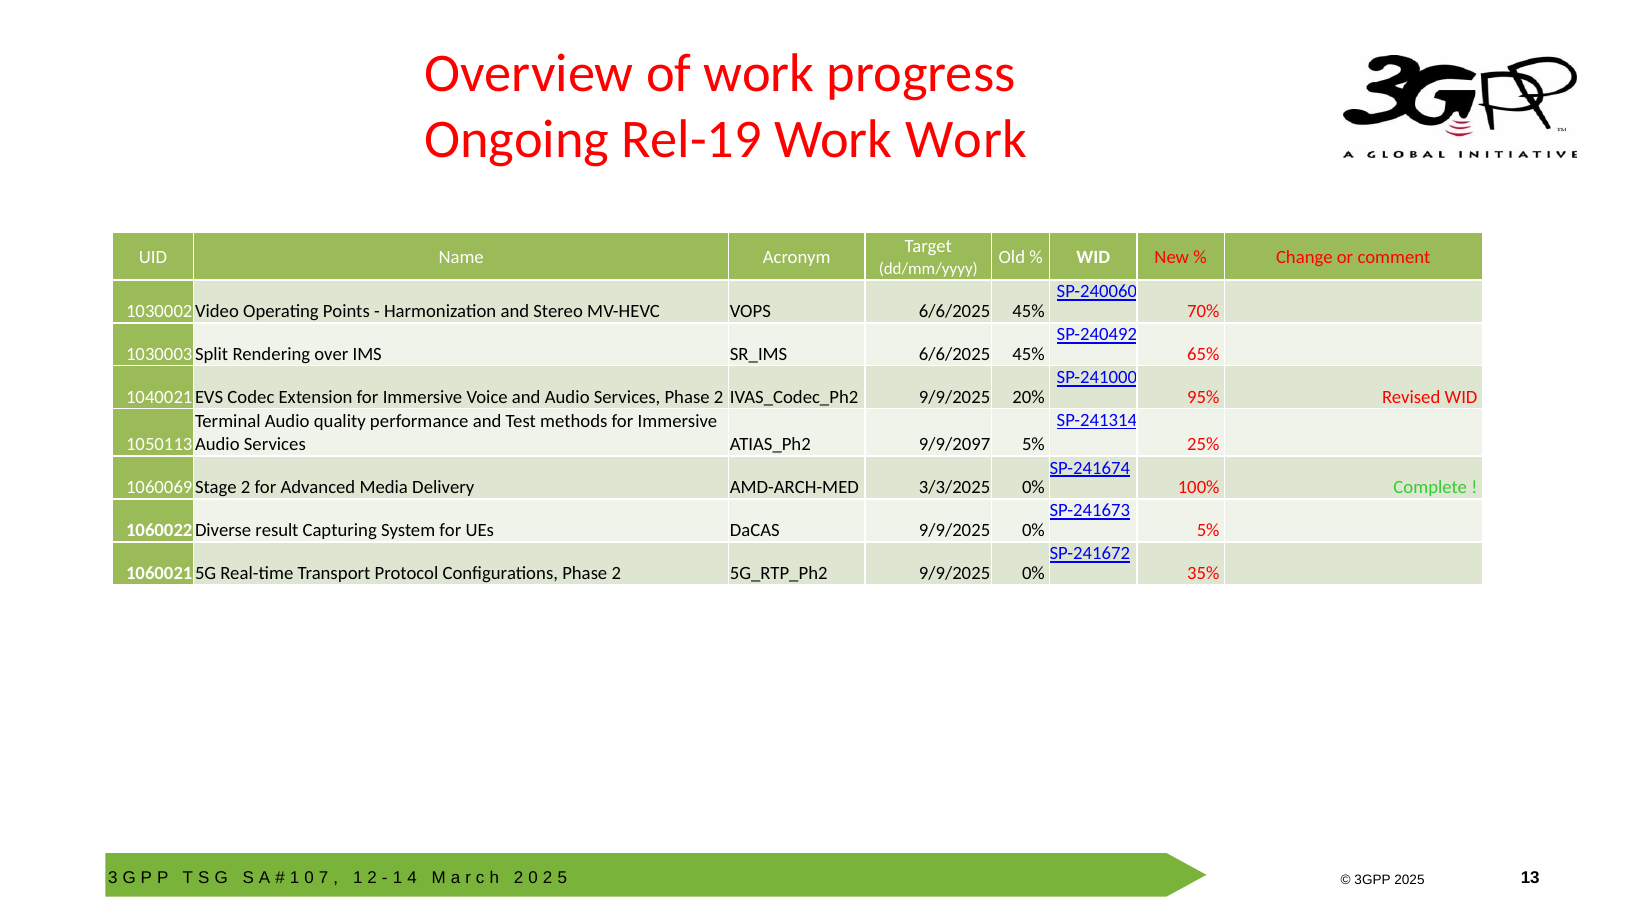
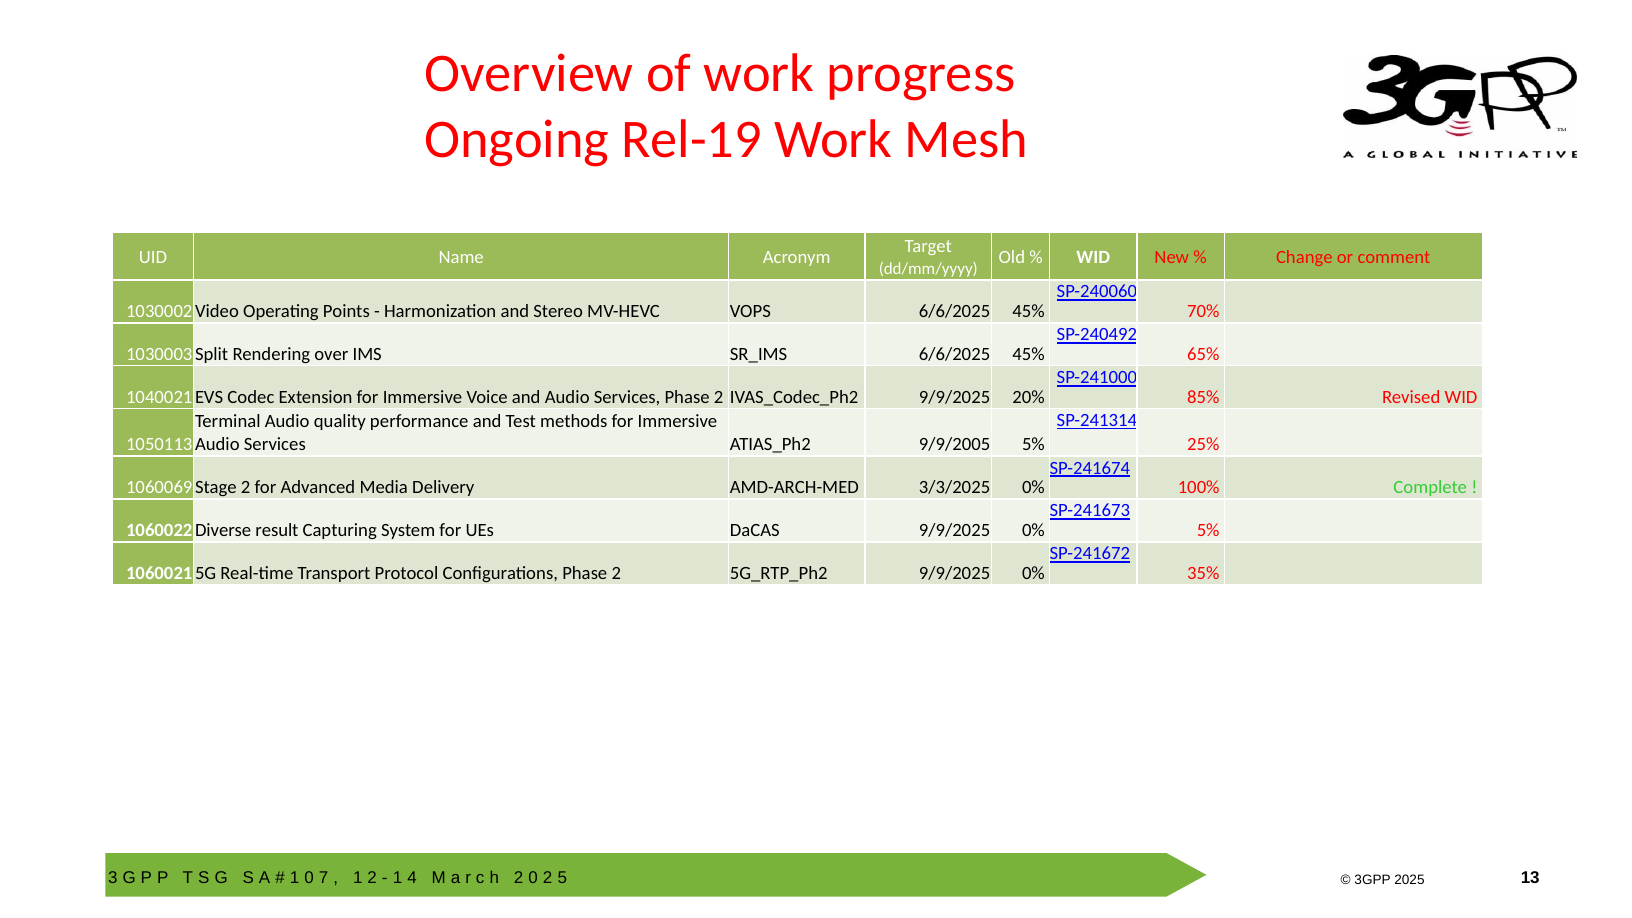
Work Work: Work -> Mesh (967, 139)
95%: 95% -> 85% (1203, 397)
9/9/2097: 9/9/2097 -> 9/9/2005 (955, 445)
